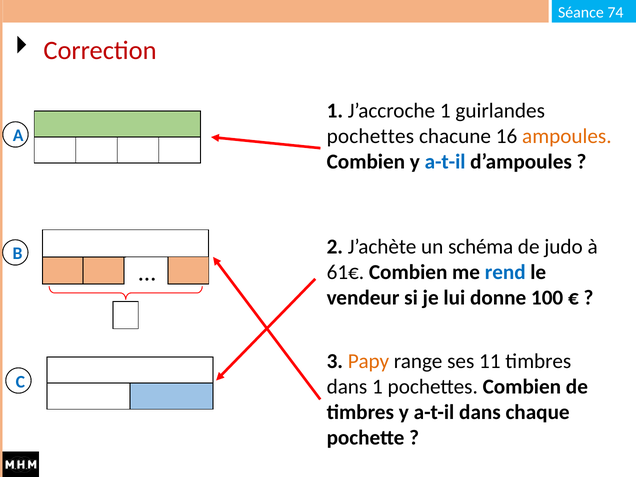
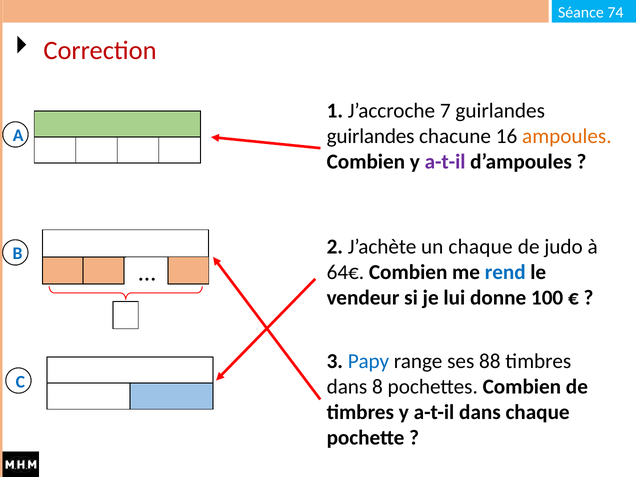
J’accroche 1: 1 -> 7 (445, 111)
pochettes: pochettes -> guirlandes (371, 136)
a-t-il colour: blue -> purple (445, 162)
un schéma: schéma -> chaque (481, 247)
61€: 61€ -> 64€ (345, 272)
Papy colour: orange -> blue (368, 361)
11: 11 -> 88 (490, 361)
dans 1: 1 -> 8 (377, 387)
